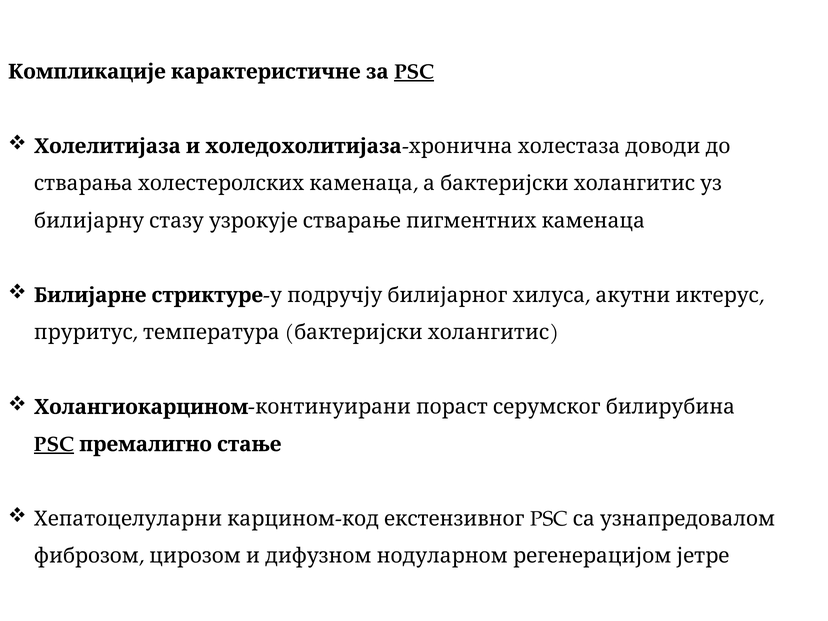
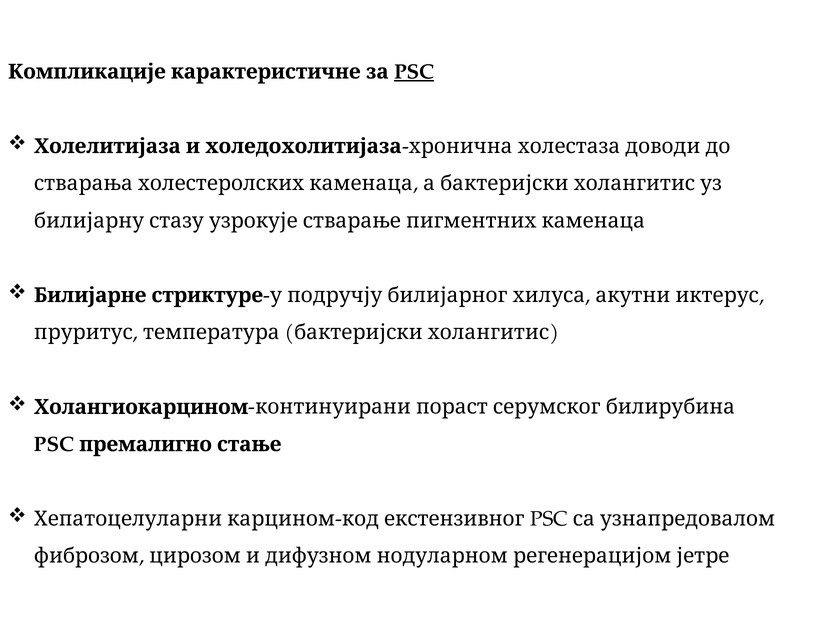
PSC underline: present -> none (54, 444)
